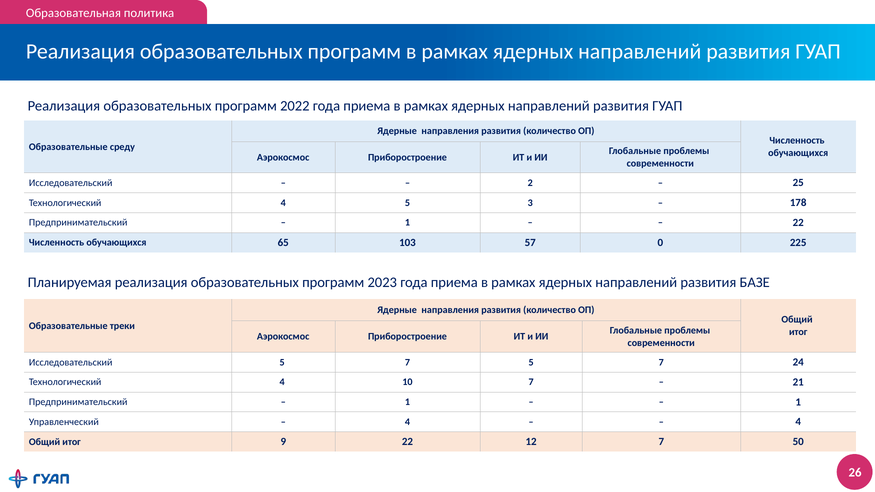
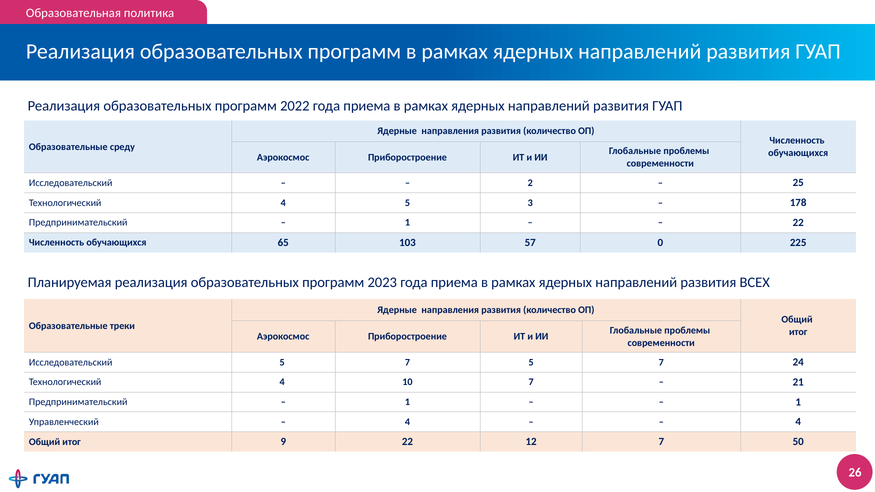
БАЗЕ: БАЗЕ -> ВСЕХ (755, 283)
